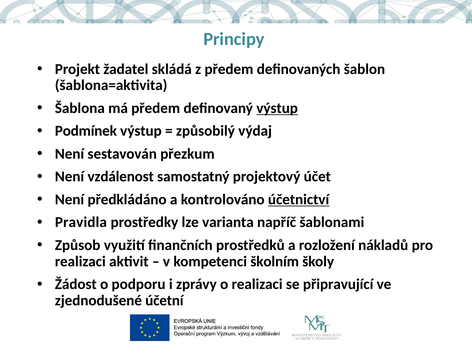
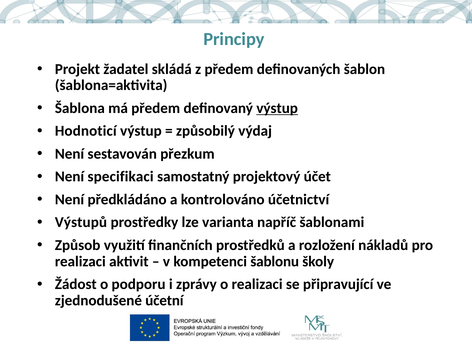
Podmínek: Podmínek -> Hodnoticí (86, 131)
vzdálenost: vzdálenost -> specifikaci (121, 177)
účetnictví underline: present -> none (299, 200)
Pravidla: Pravidla -> Výstupů (81, 222)
školním: školním -> šablonu (275, 261)
